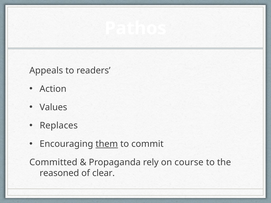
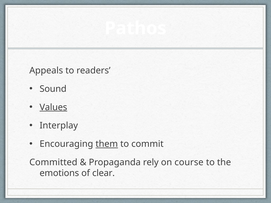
Action: Action -> Sound (53, 89)
Values underline: none -> present (53, 107)
Replaces: Replaces -> Interplay (59, 126)
reasoned: reasoned -> emotions (59, 173)
